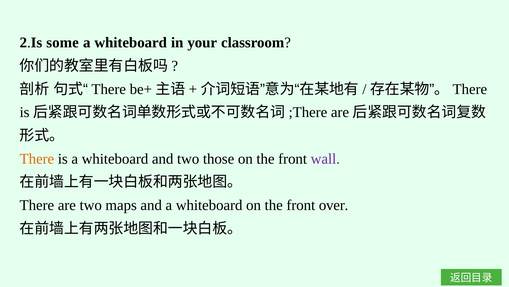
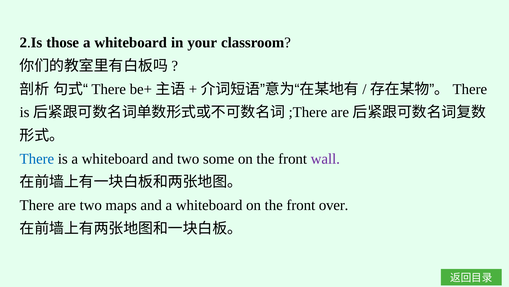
some: some -> those (63, 43)
There colour: orange -> blue (37, 158)
those: those -> some (219, 158)
